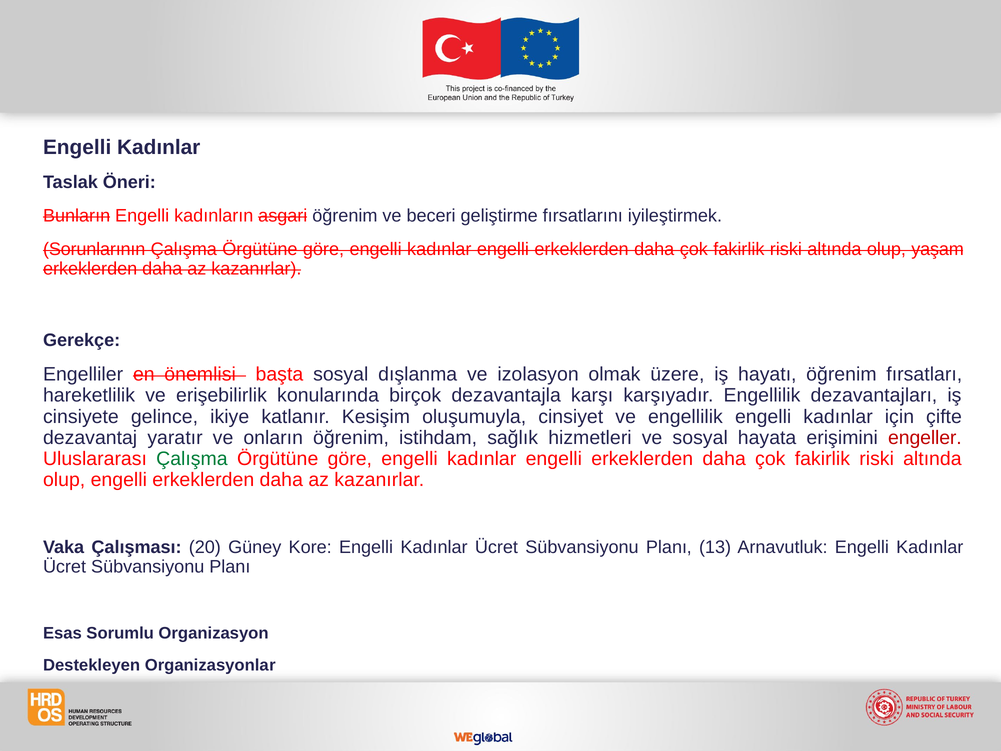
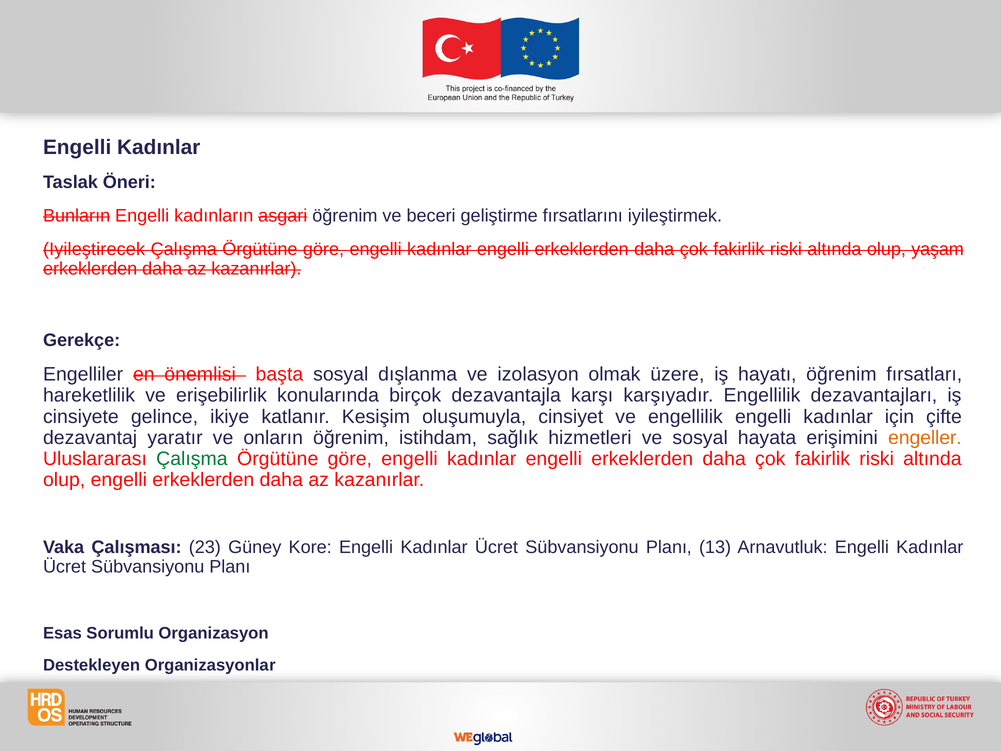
Sorunlarının: Sorunlarının -> Iyileştirecek (94, 249)
engeller colour: red -> orange (925, 438)
20: 20 -> 23 (205, 547)
